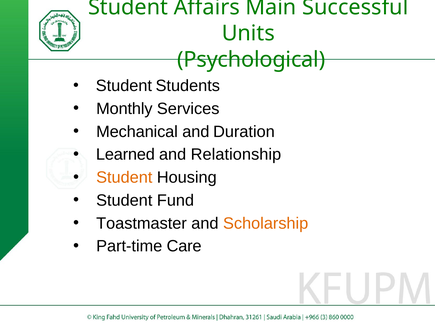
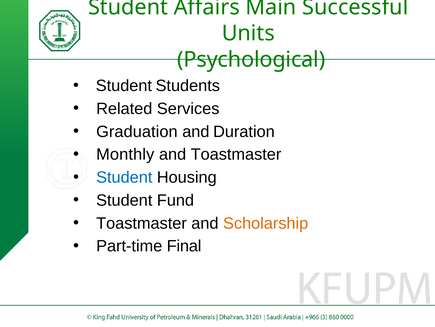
Monthly: Monthly -> Related (124, 108)
Mechanical: Mechanical -> Graduation (137, 131)
Learned: Learned -> Monthly (125, 154)
and Relationship: Relationship -> Toastmaster (236, 154)
Student colour: orange -> blue (124, 177)
Care: Care -> Final (184, 246)
